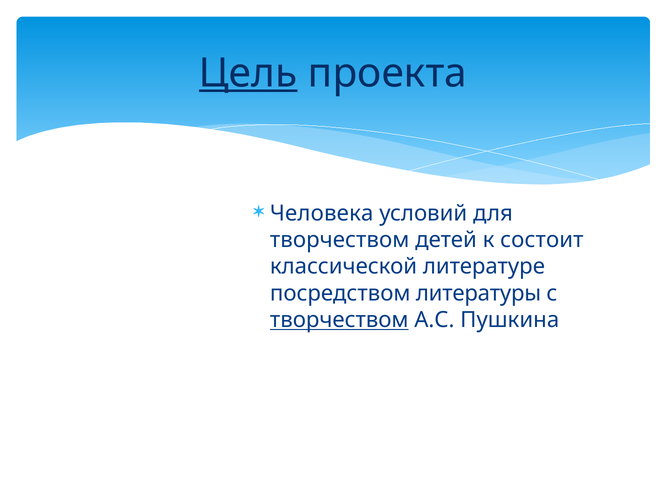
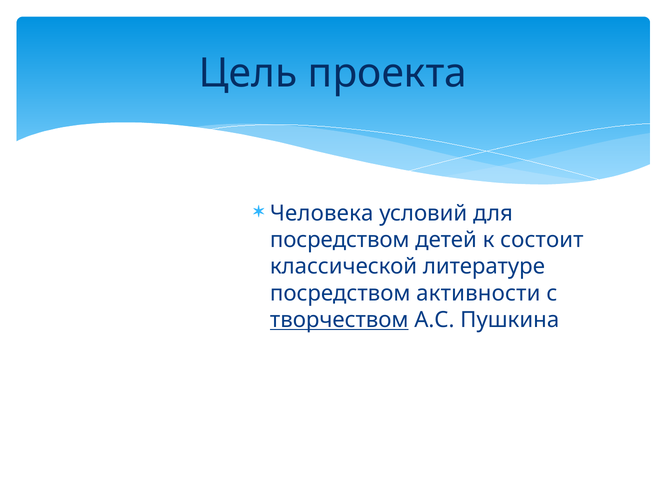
Цель underline: present -> none (248, 73)
творчеством: творчеством -> посредством (340, 240)
литературы: литературы -> активности (478, 293)
